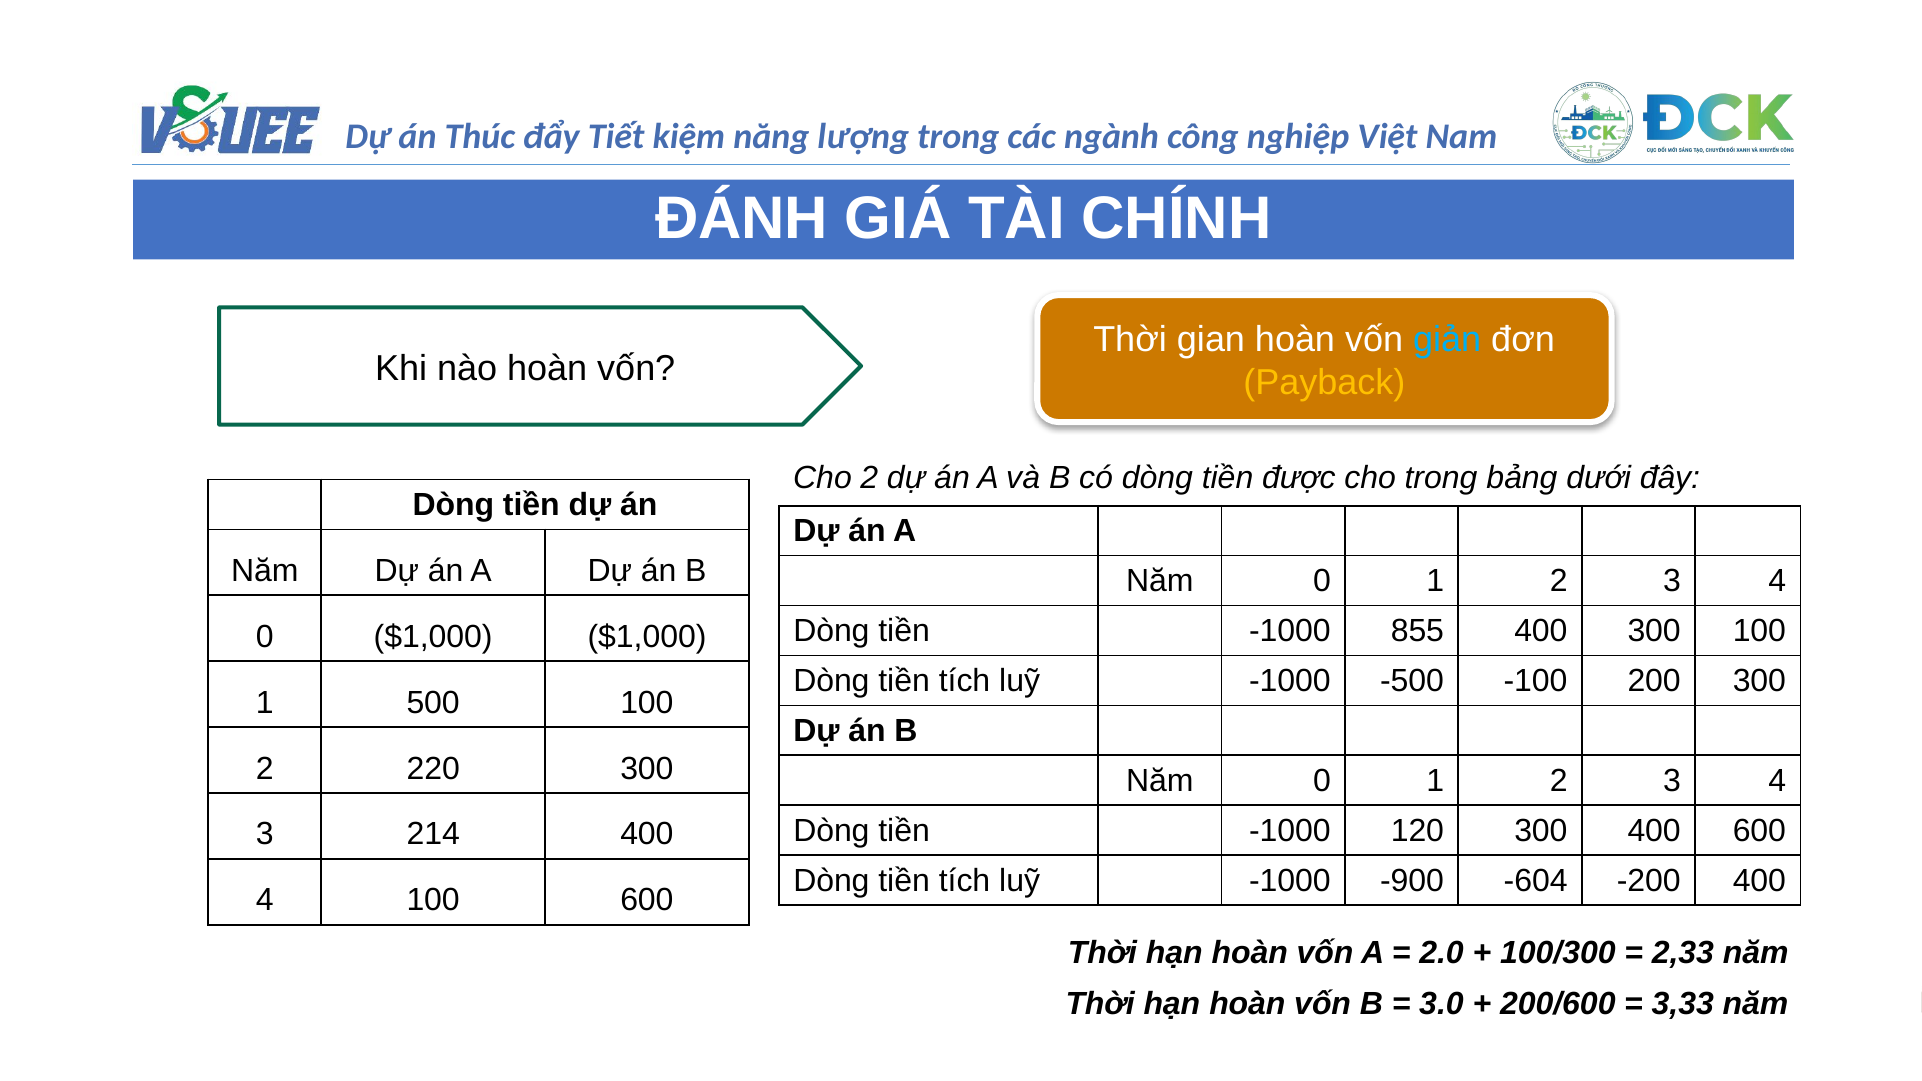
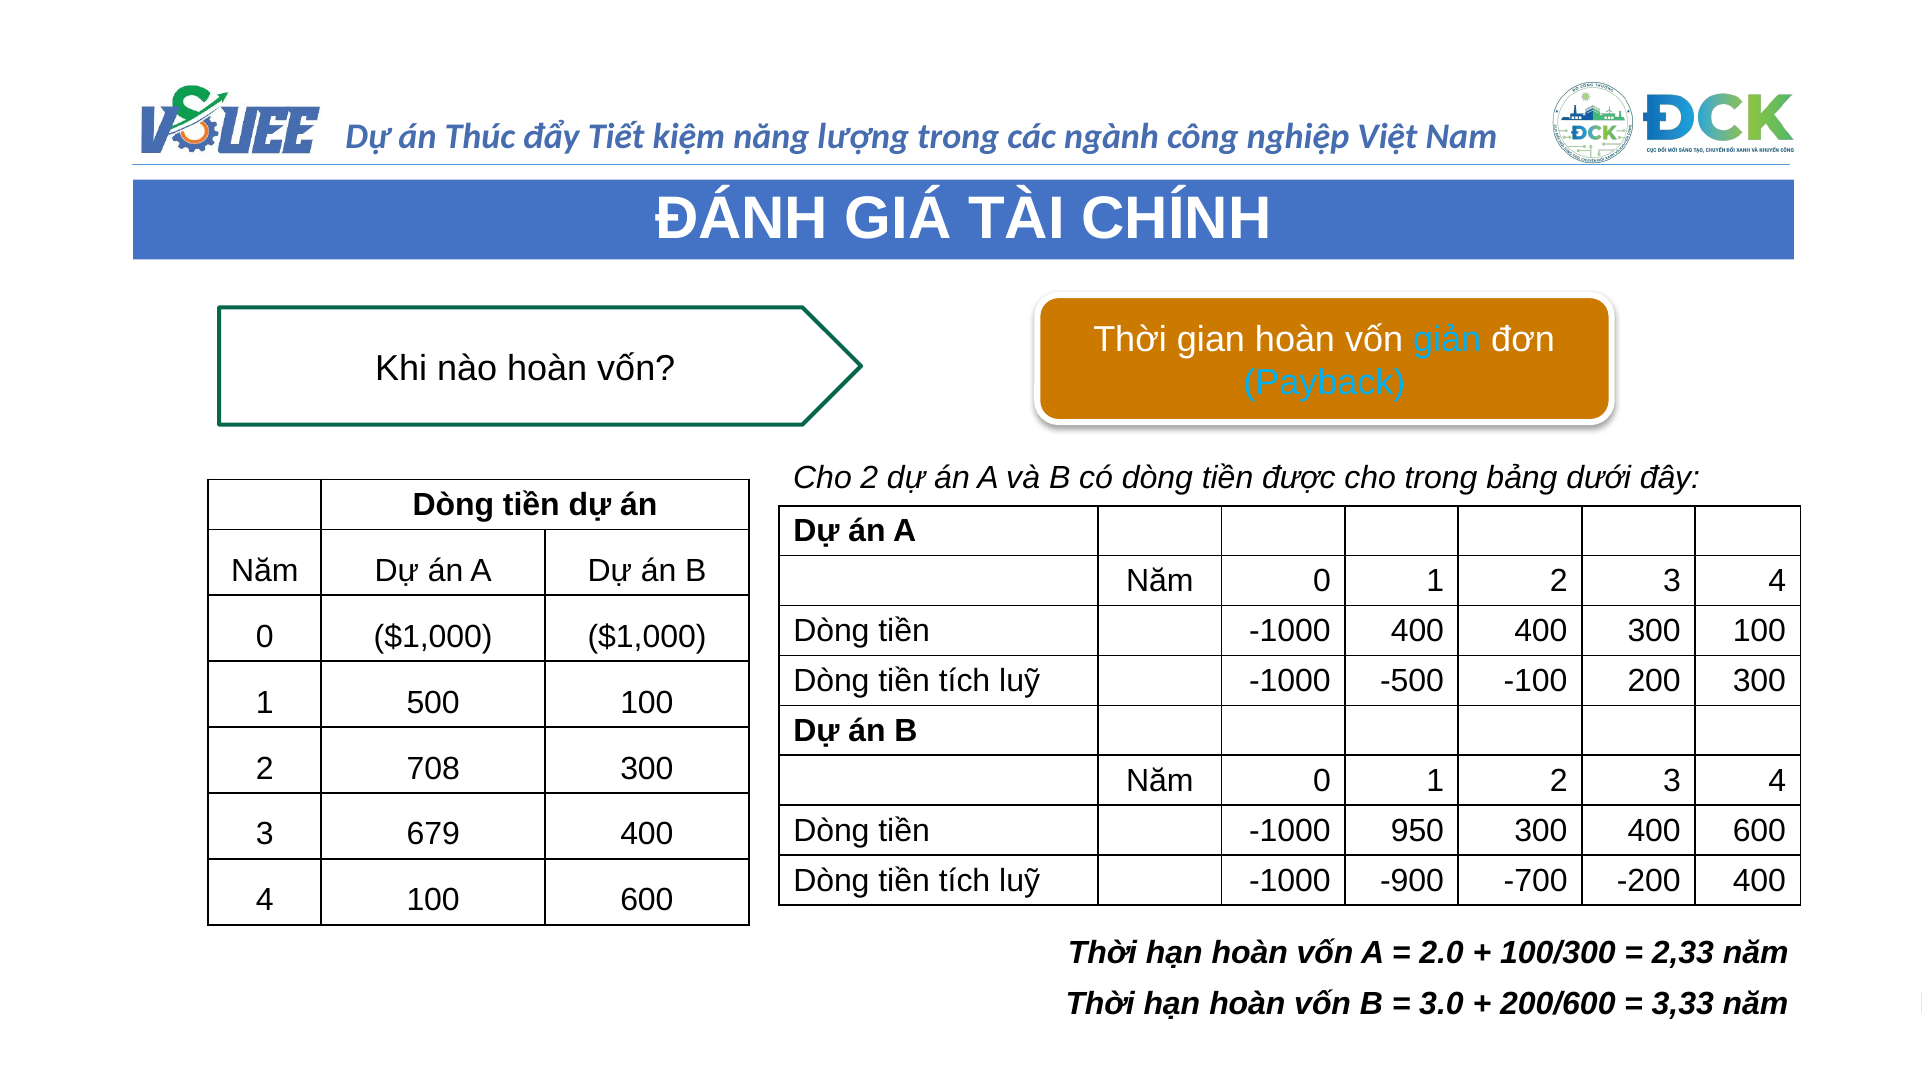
Payback colour: yellow -> light blue (1324, 383)
-1000 855: 855 -> 400 (1417, 631)
220: 220 -> 708 (433, 769)
120: 120 -> 950 (1417, 831)
214: 214 -> 679 (433, 834)
-604: -604 -> -700 (1536, 881)
